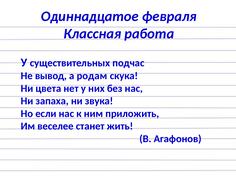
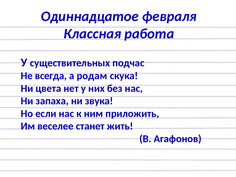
вывод: вывод -> всегда (51, 76)
